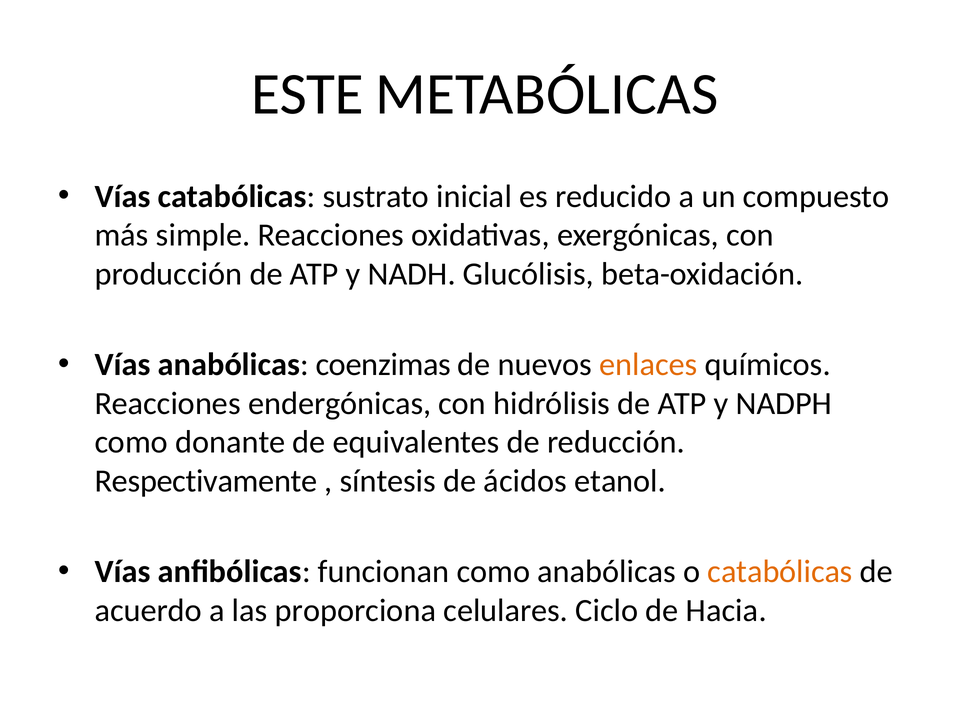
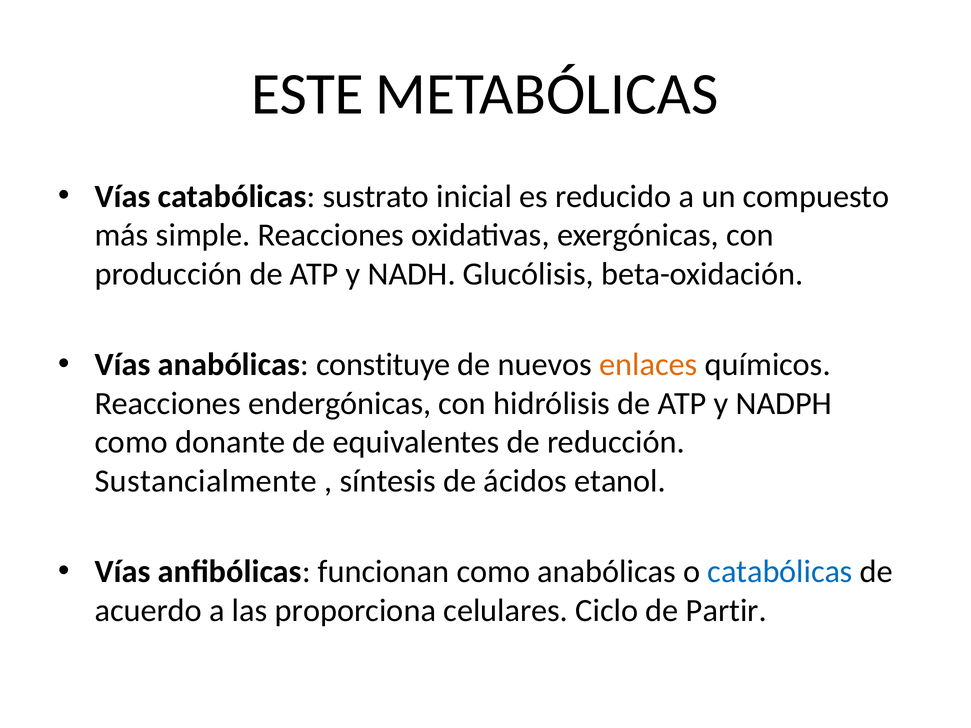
coenzimas: coenzimas -> constituye (383, 365)
Respectivamente: Respectivamente -> Sustancialmente (206, 481)
catabólicas colour: orange -> blue (780, 572)
Hacia: Hacia -> Partir (726, 611)
